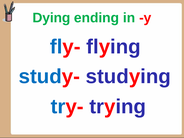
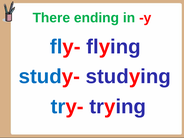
Dying: Dying -> There (51, 18)
